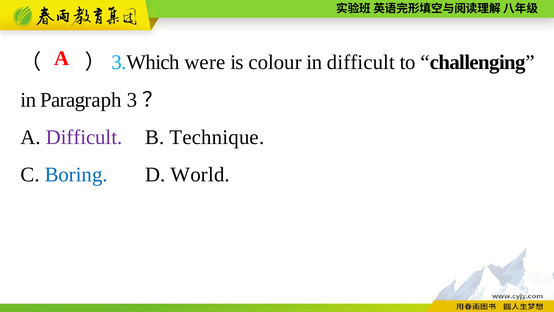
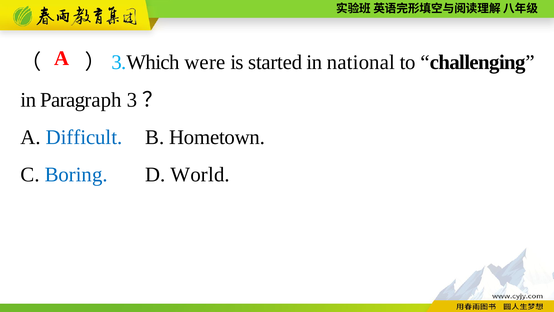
colour: colour -> started (275, 62)
in difficult: difficult -> national (361, 62)
Difficult colour: purple -> blue (84, 137)
Technique: Technique -> Hometown (217, 137)
